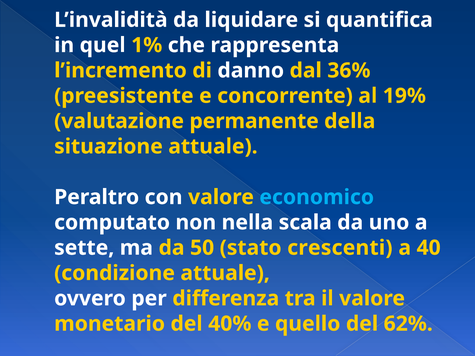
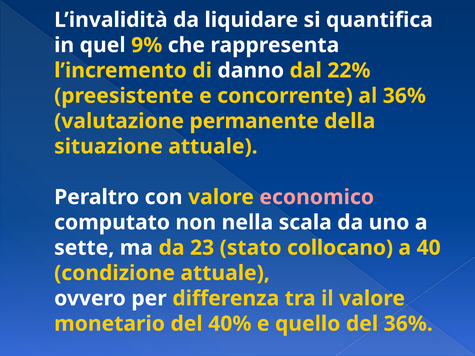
1%: 1% -> 9% (147, 45)
36%: 36% -> 22% (349, 71)
al 19%: 19% -> 36% (404, 96)
economico colour: light blue -> pink (317, 197)
50: 50 -> 23 (202, 248)
crescenti: crescenti -> collocano (340, 248)
del 62%: 62% -> 36% (408, 324)
